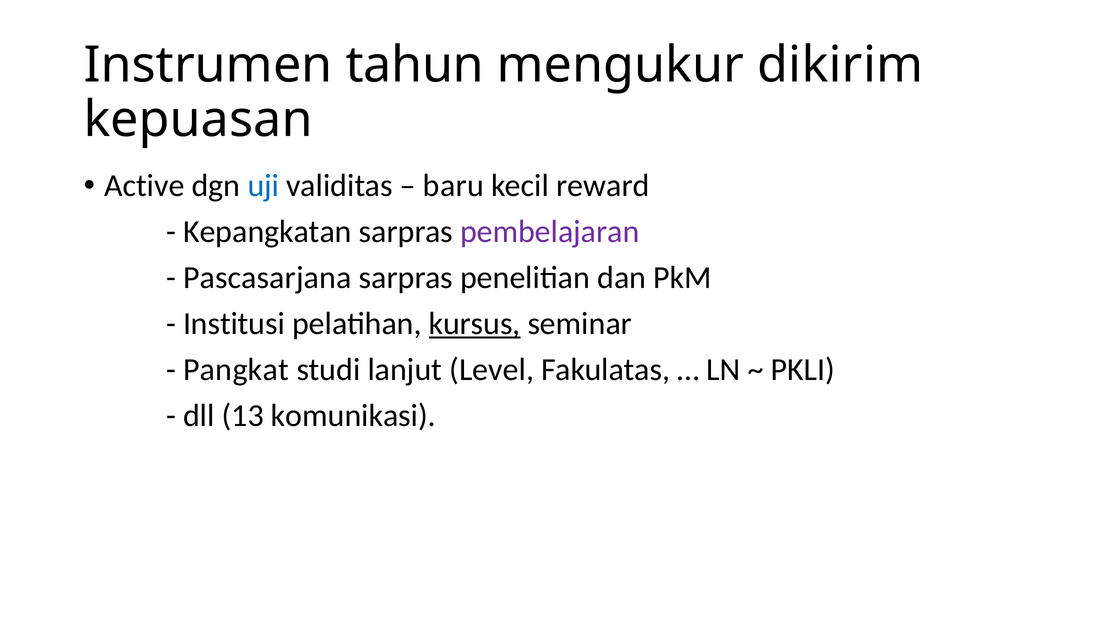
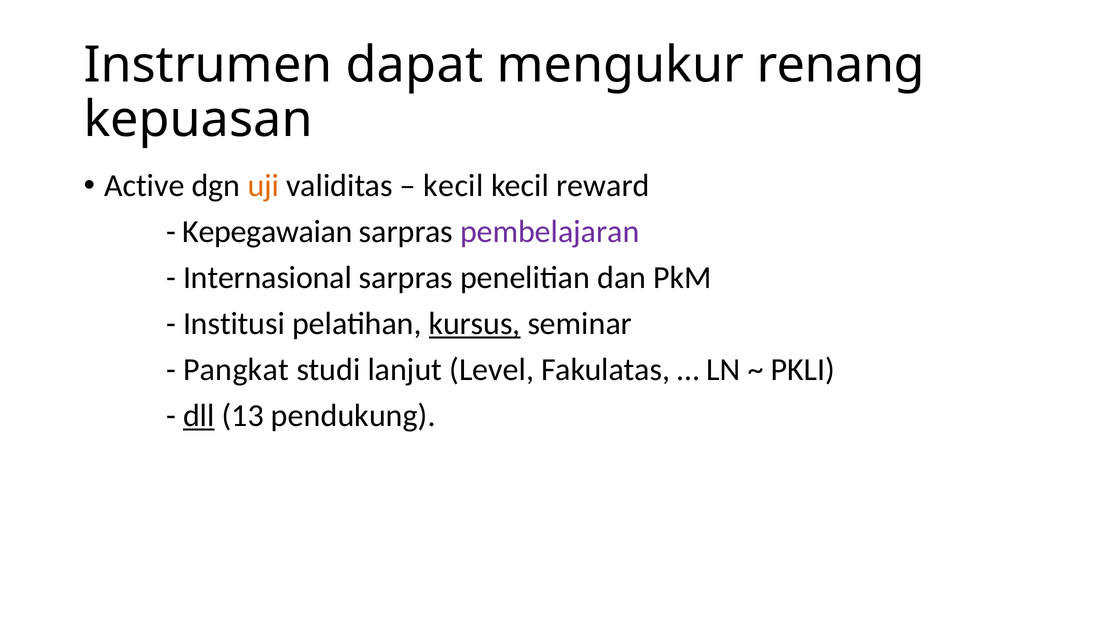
tahun: tahun -> dapat (414, 65)
dikirim: dikirim -> renang (841, 65)
uji colour: blue -> orange (263, 186)
baru: baru -> kecil (453, 186)
Kepangkatan: Kepangkatan -> Kepegawaian (268, 232)
Pascasarjana: Pascasarjana -> Internasional (267, 278)
dll underline: none -> present (199, 415)
komunikasi: komunikasi -> pendukung (353, 415)
